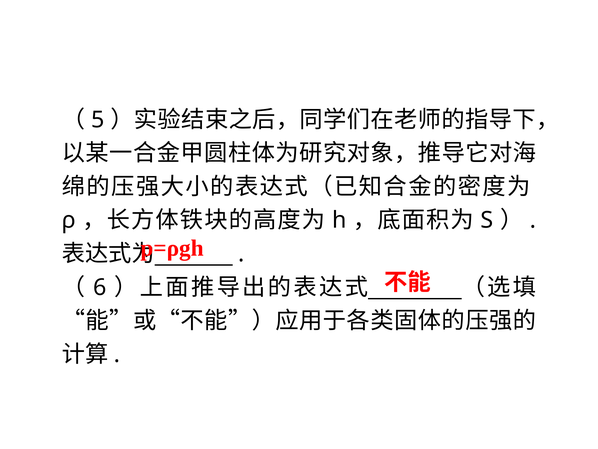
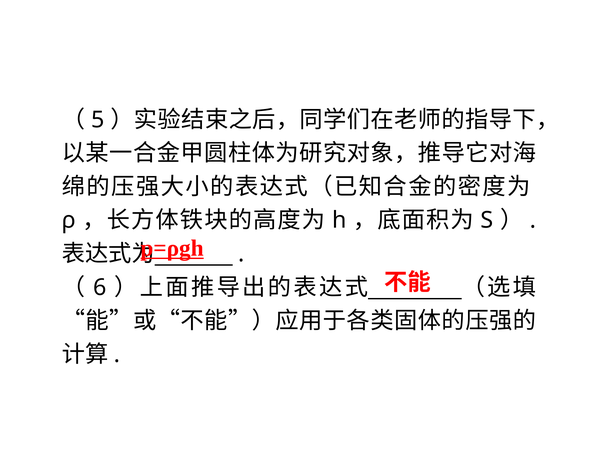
p=ρgh underline: none -> present (172, 248)
